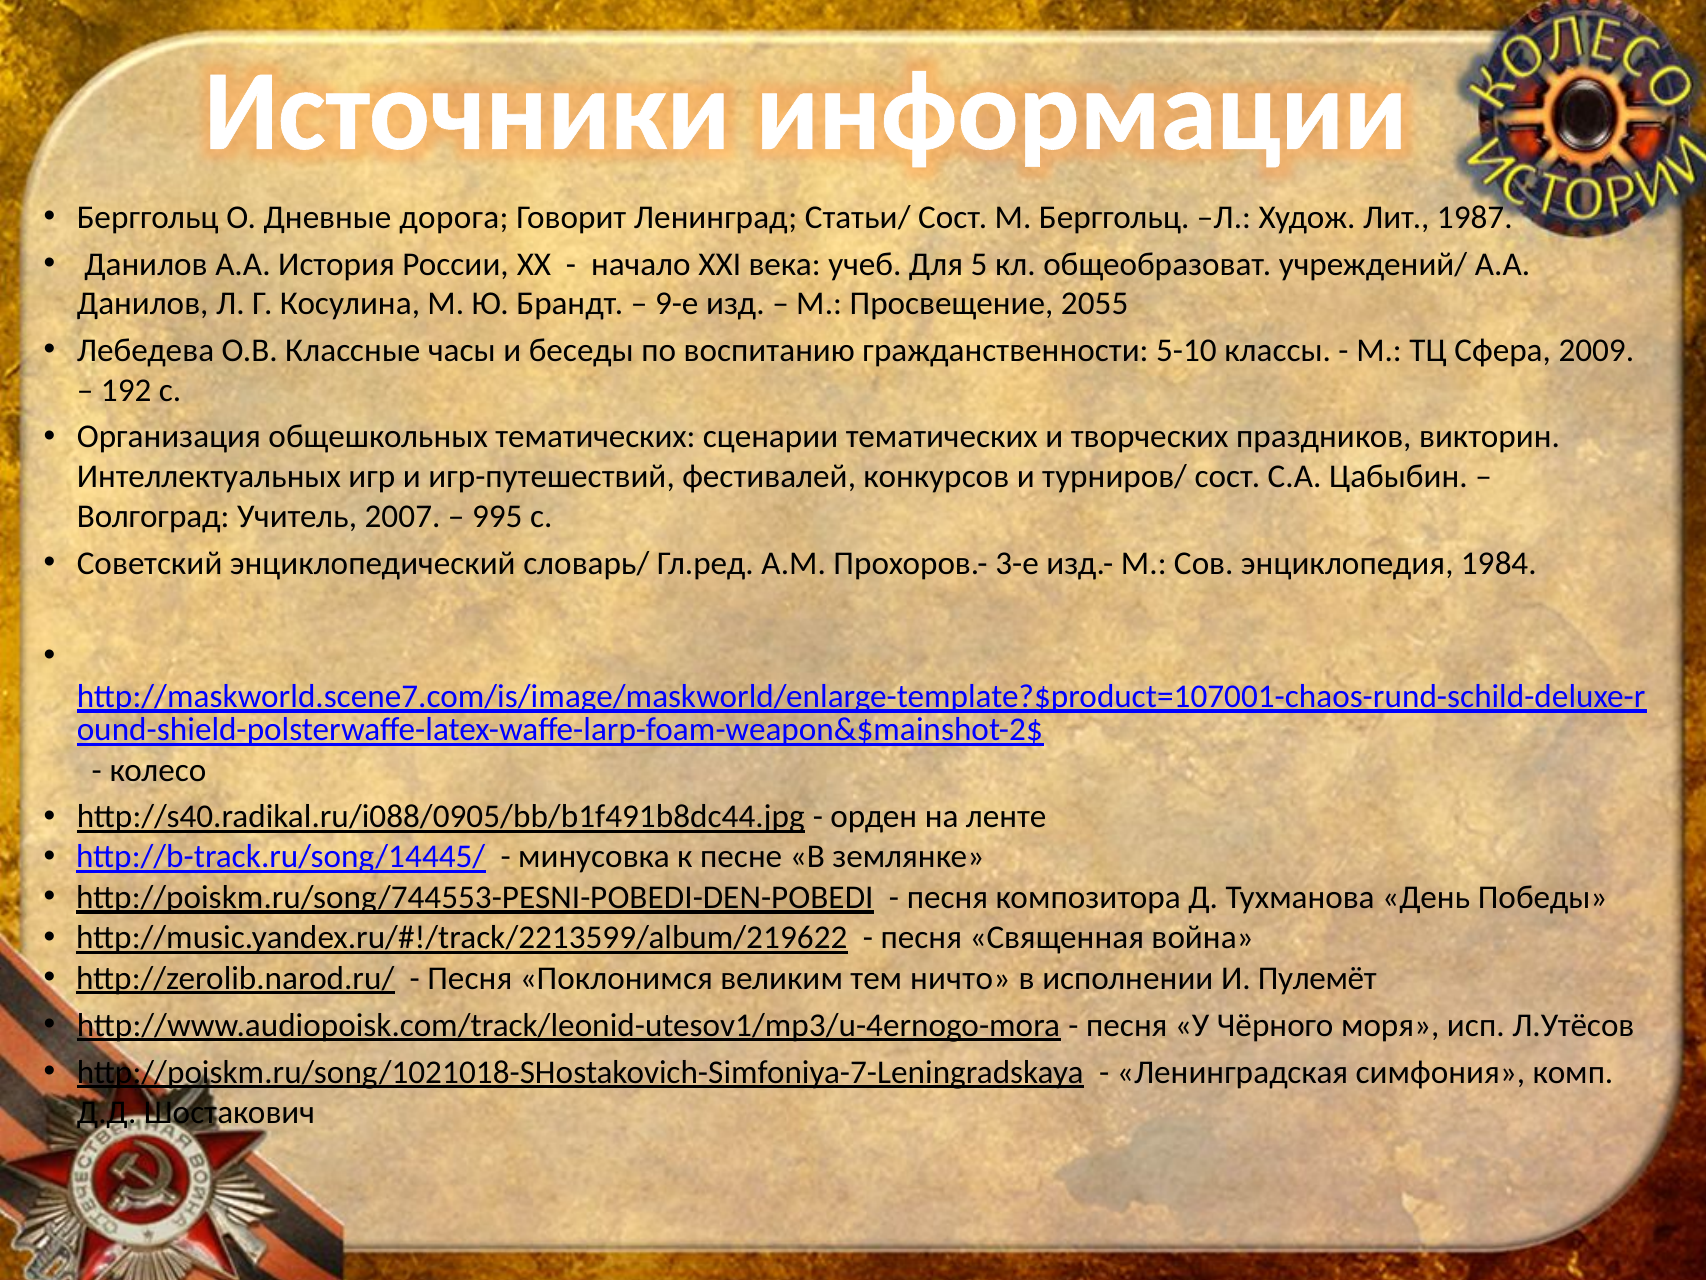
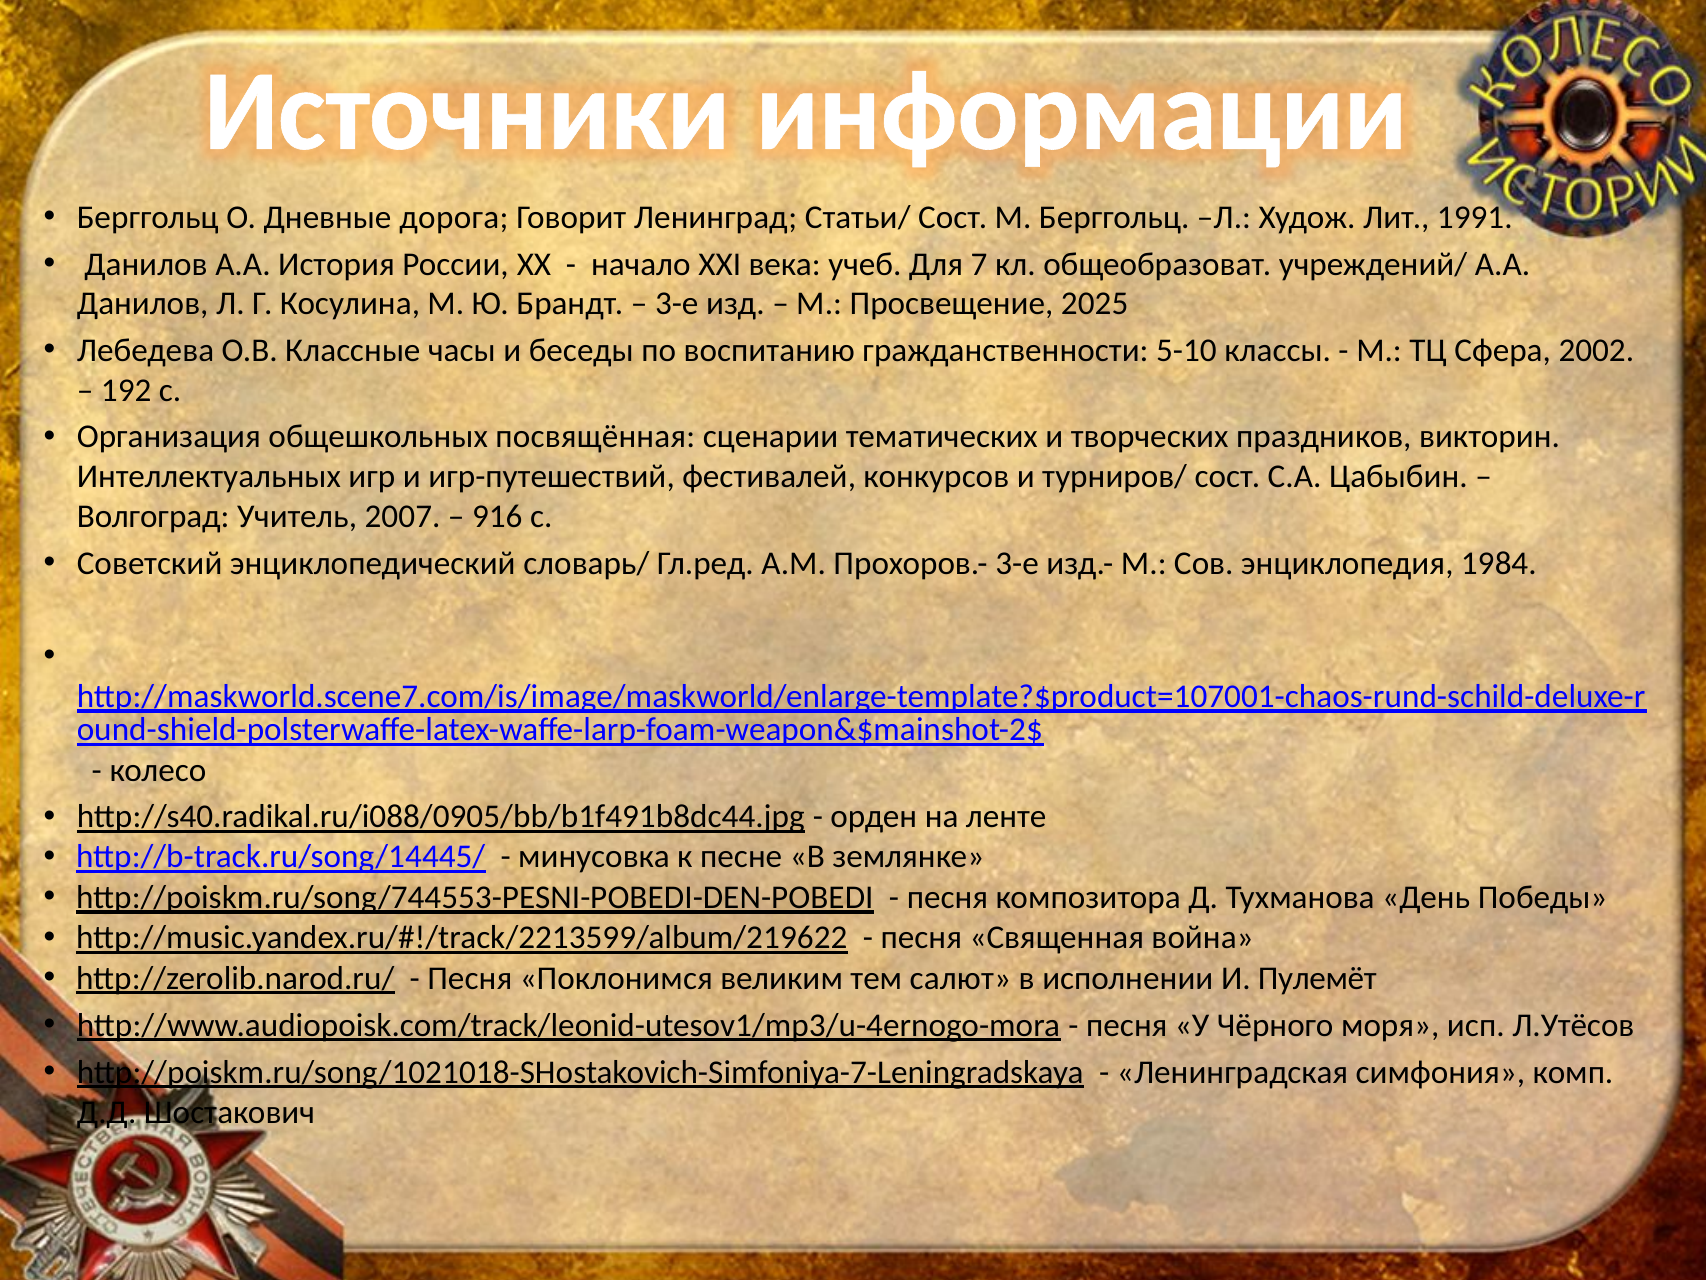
1987: 1987 -> 1991 (1475, 217)
5: 5 -> 7 (979, 264)
9-е: 9-е -> 3-е (677, 304)
2055: 2055 -> 2025 (1095, 304)
2009: 2009 -> 2002 (1596, 350)
общешкольных тематических: тематических -> посвящённая (595, 437)
995: 995 -> 916 (497, 517)
ничто: ничто -> салют (960, 978)
